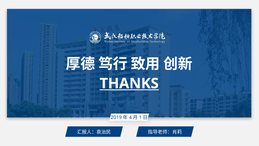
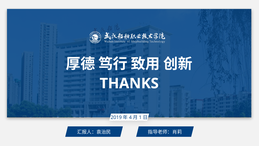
THANKS underline: present -> none (129, 83)
